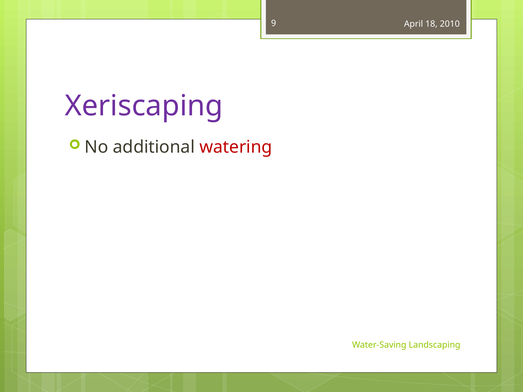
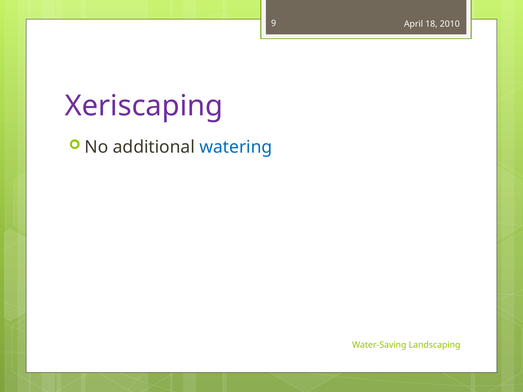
watering colour: red -> blue (236, 147)
